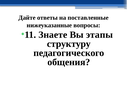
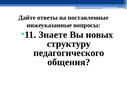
этапы: этапы -> новых (99, 35)
